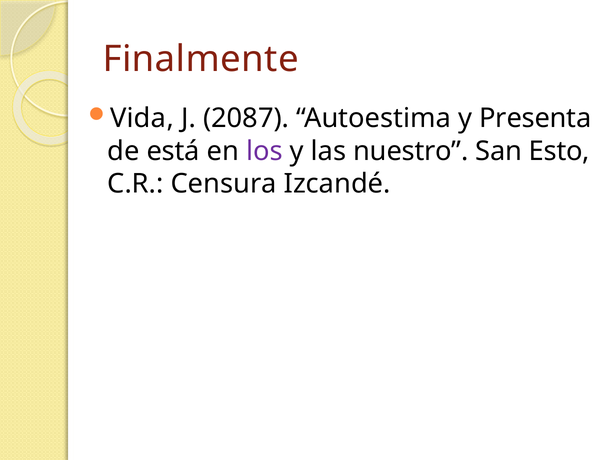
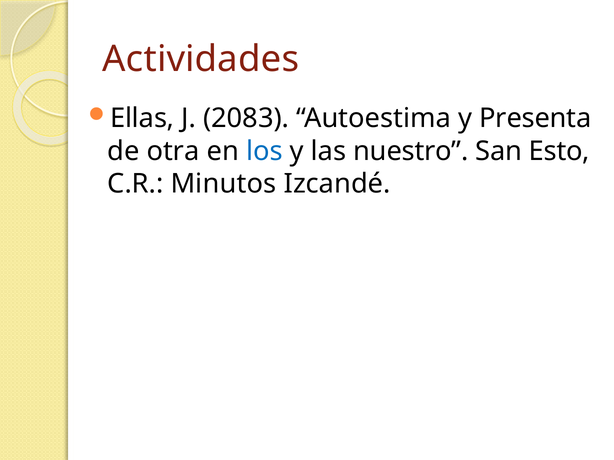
Finalmente: Finalmente -> Actividades (201, 59)
Vida: Vida -> Ellas (142, 119)
2087: 2087 -> 2083 (246, 119)
está: está -> otra (173, 151)
los colour: purple -> blue (264, 151)
Censura: Censura -> Minutos (224, 184)
